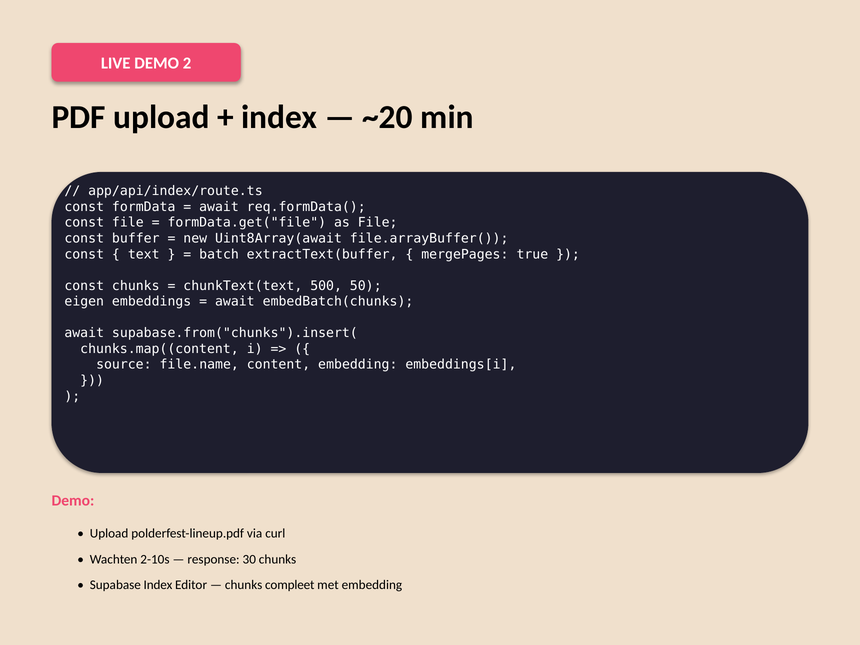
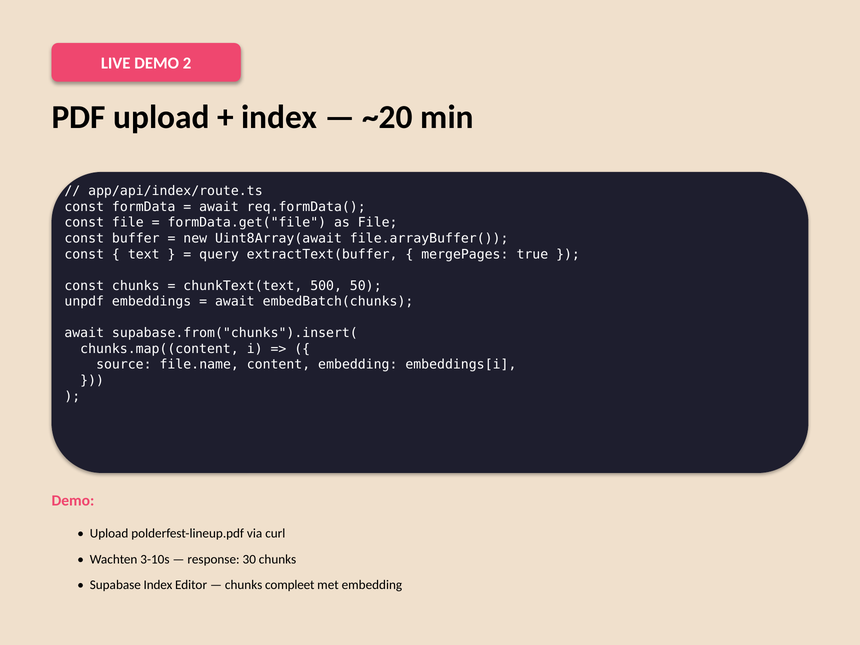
batch: batch -> query (219, 254)
eigen: eigen -> unpdf (84, 302)
2-10s: 2-10s -> 3-10s (155, 559)
